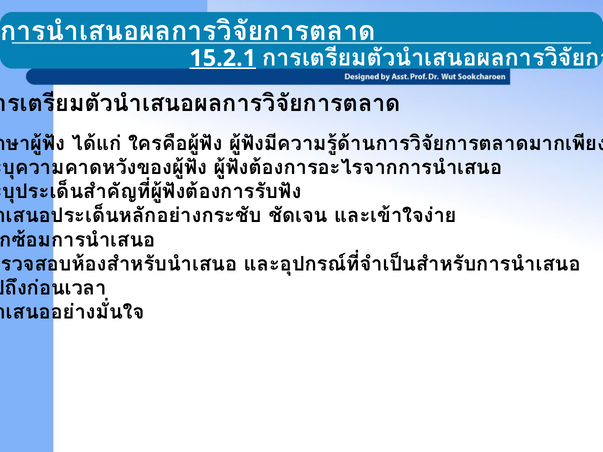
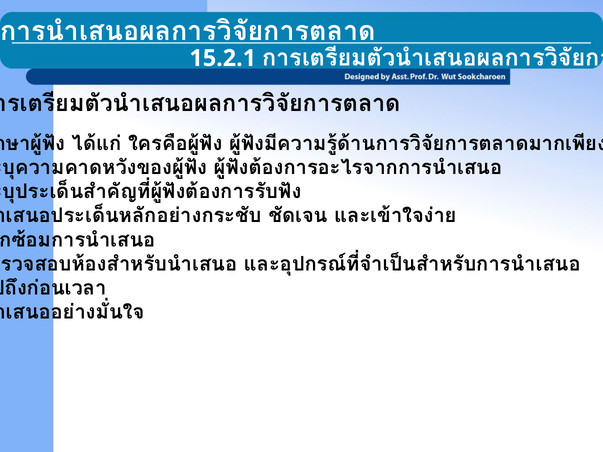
15.2.1 underline: present -> none (223, 58)
